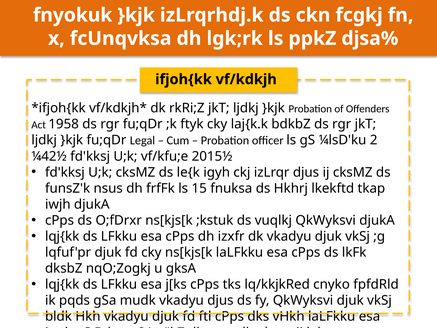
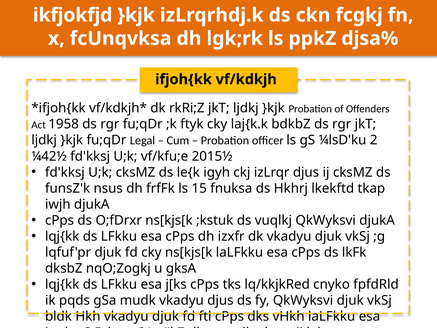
fnyokuk: fnyokuk -> ikfjokfjd (73, 15)
